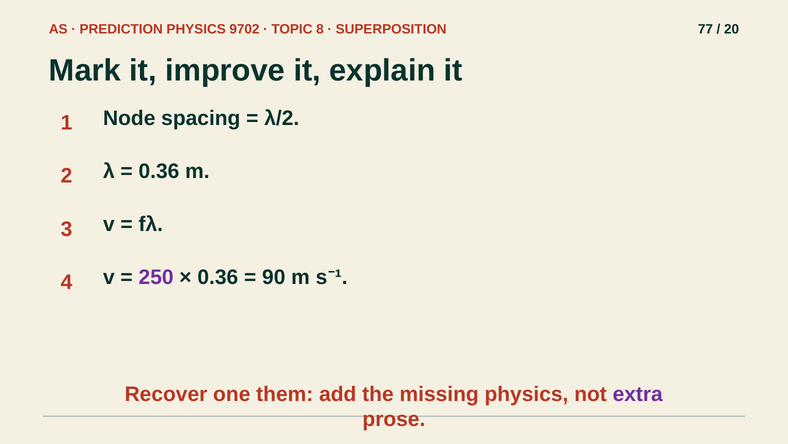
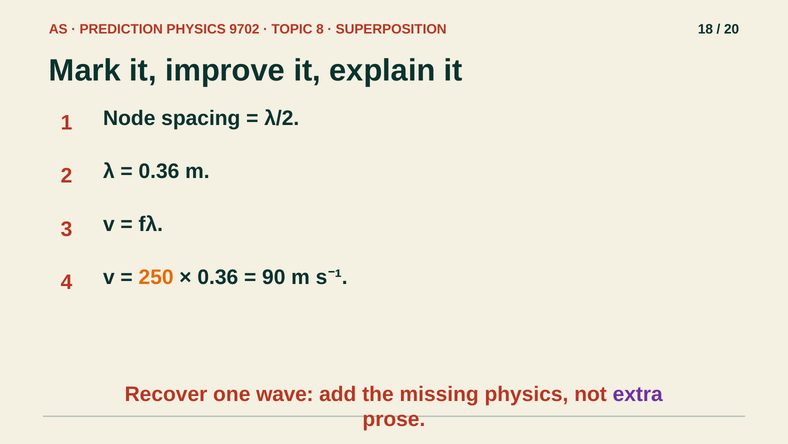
77: 77 -> 18 (705, 29)
250 colour: purple -> orange (156, 277)
them: them -> wave (285, 394)
